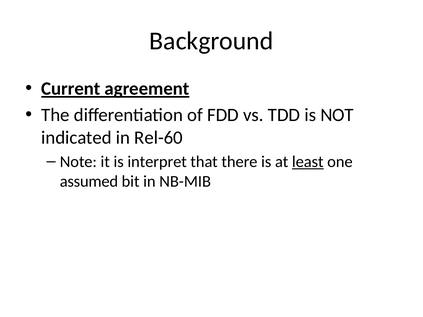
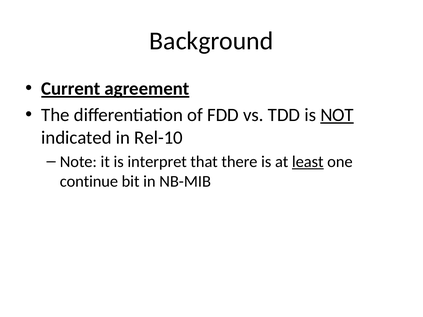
NOT underline: none -> present (337, 115)
Rel-60: Rel-60 -> Rel-10 (159, 138)
assumed: assumed -> continue (89, 182)
